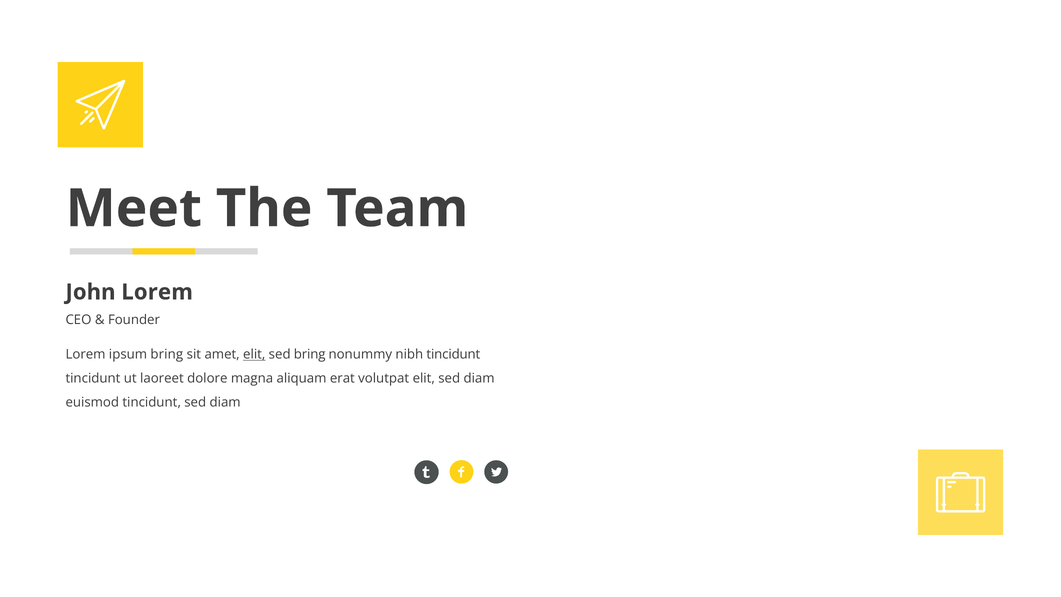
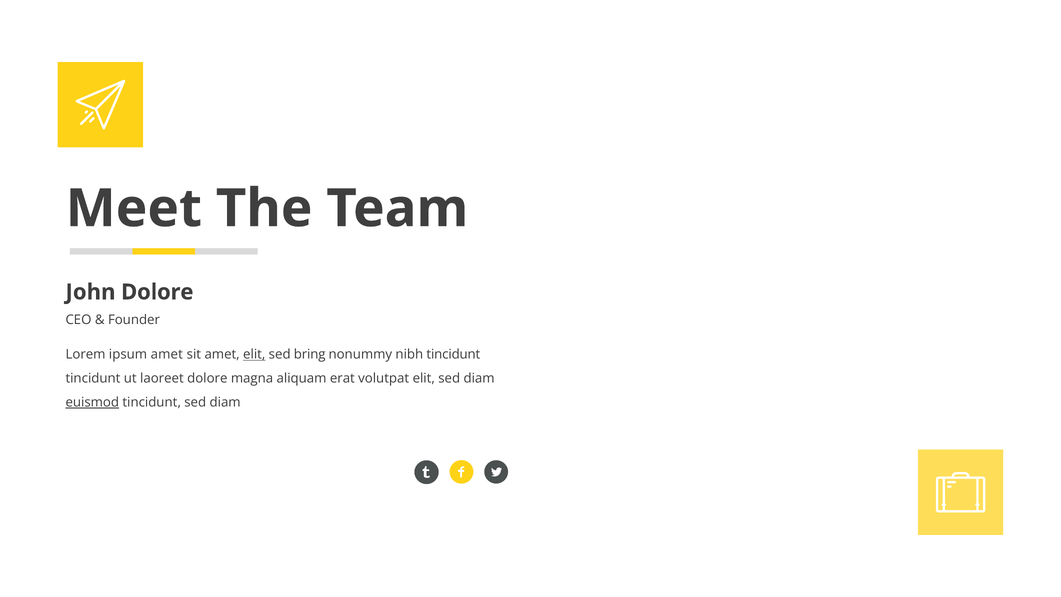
John Lorem: Lorem -> Dolore (157, 292)
ipsum bring: bring -> amet (167, 354)
euismod underline: none -> present (92, 402)
